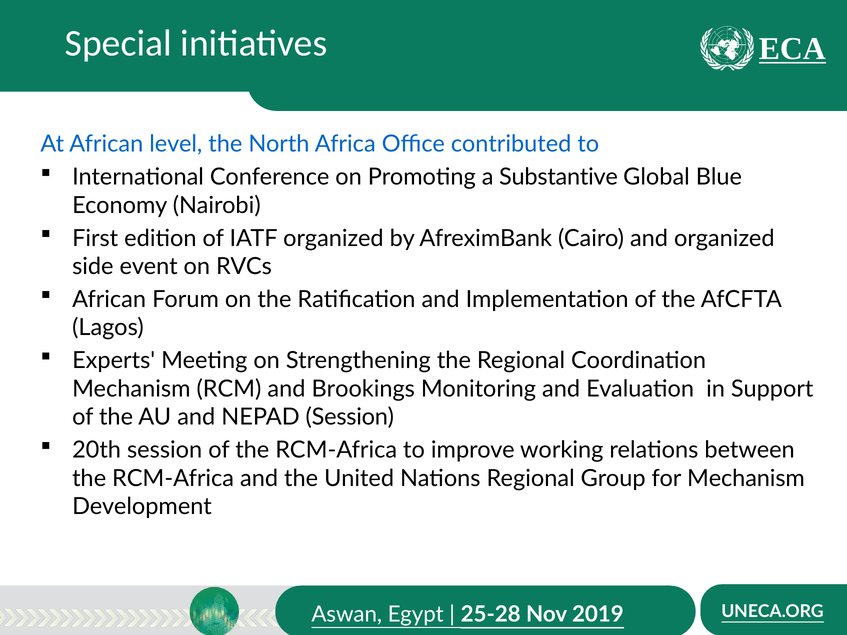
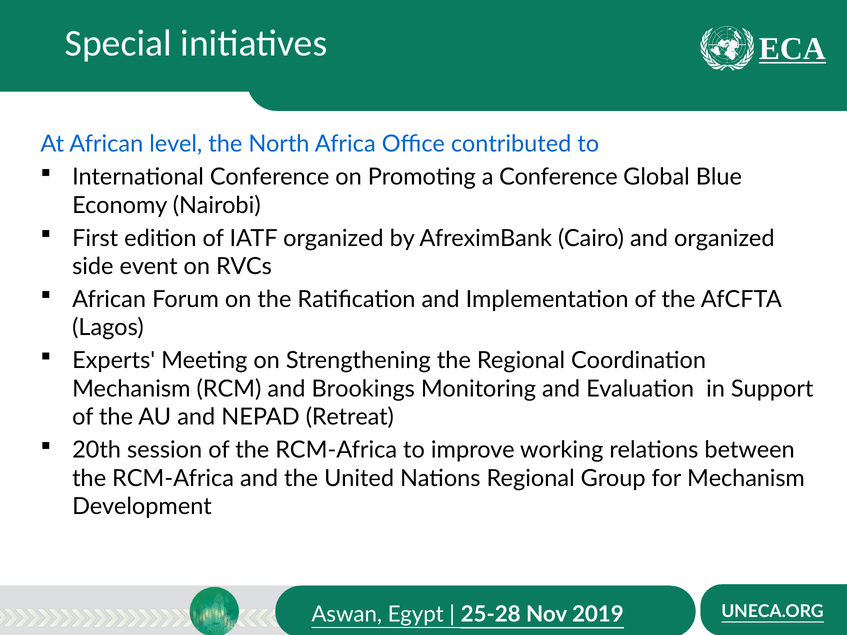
a Substantive: Substantive -> Conference (558, 177)
NEPAD Session: Session -> Retreat (350, 417)
